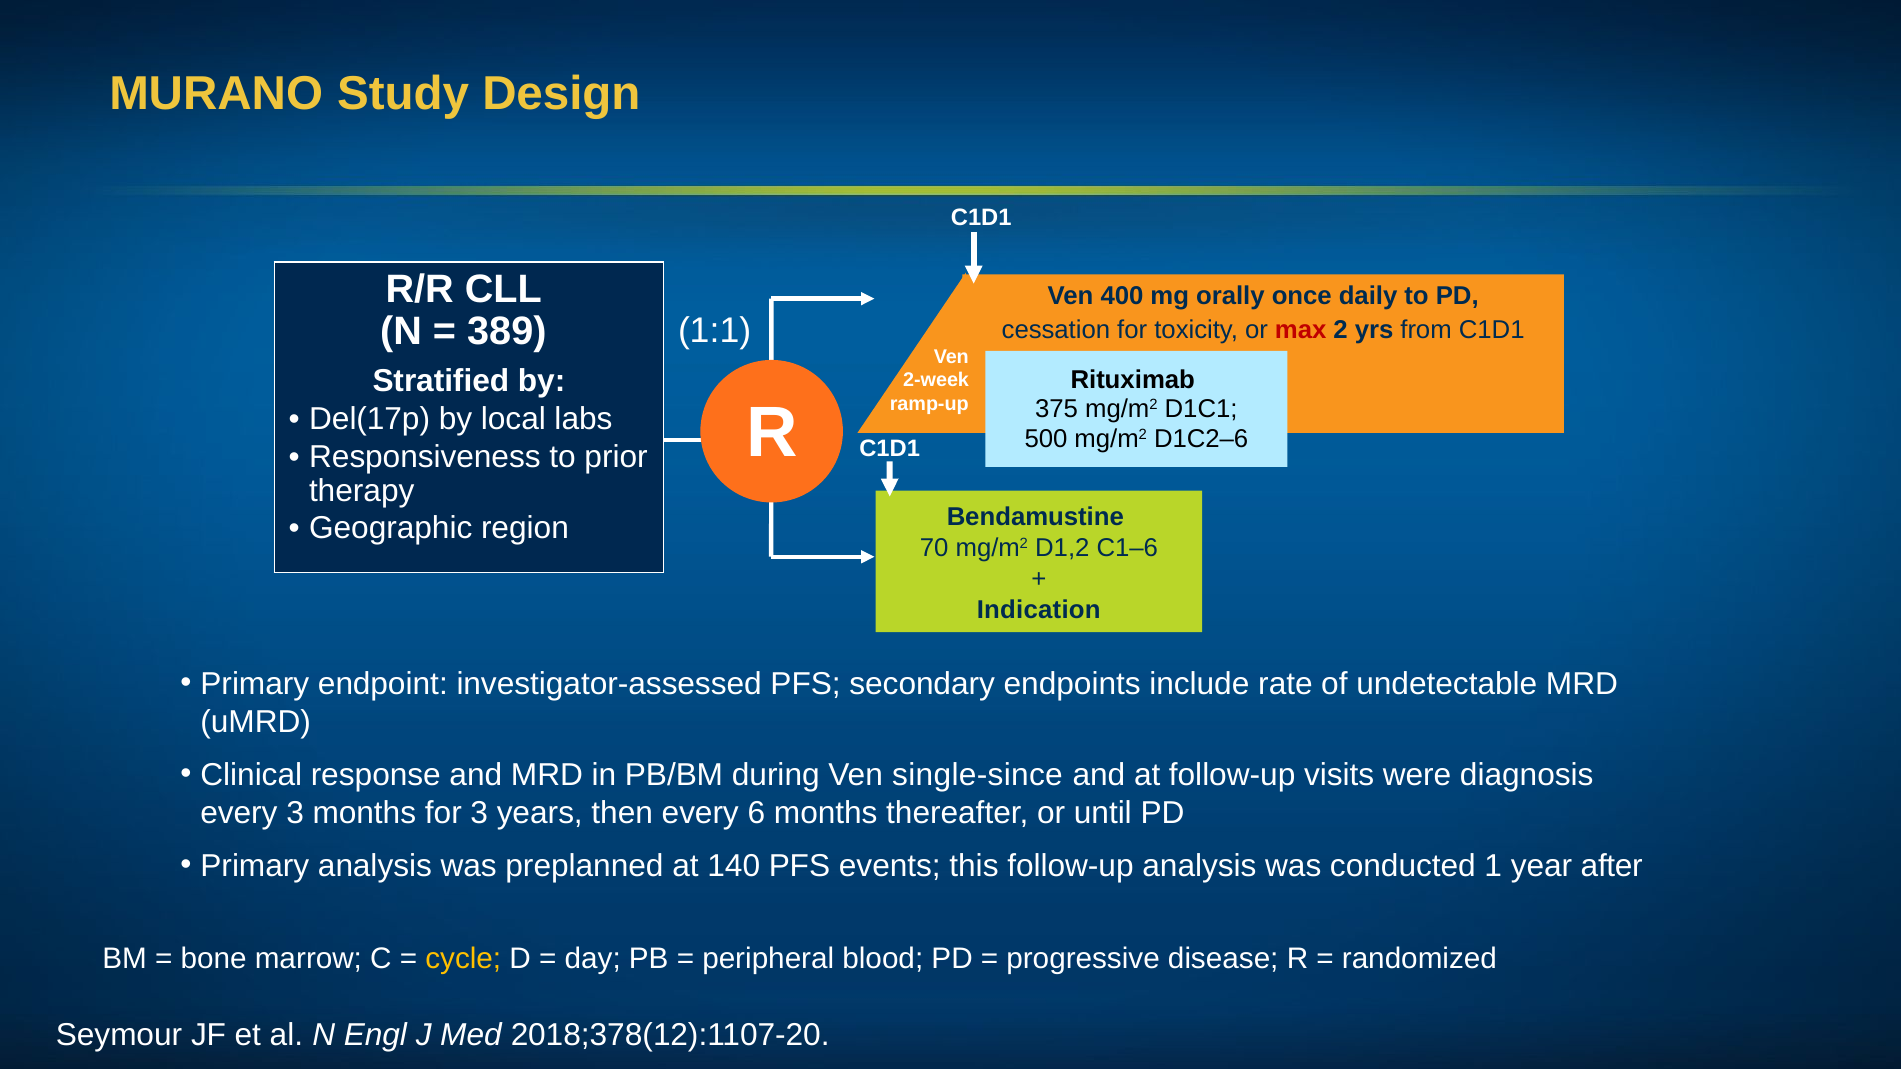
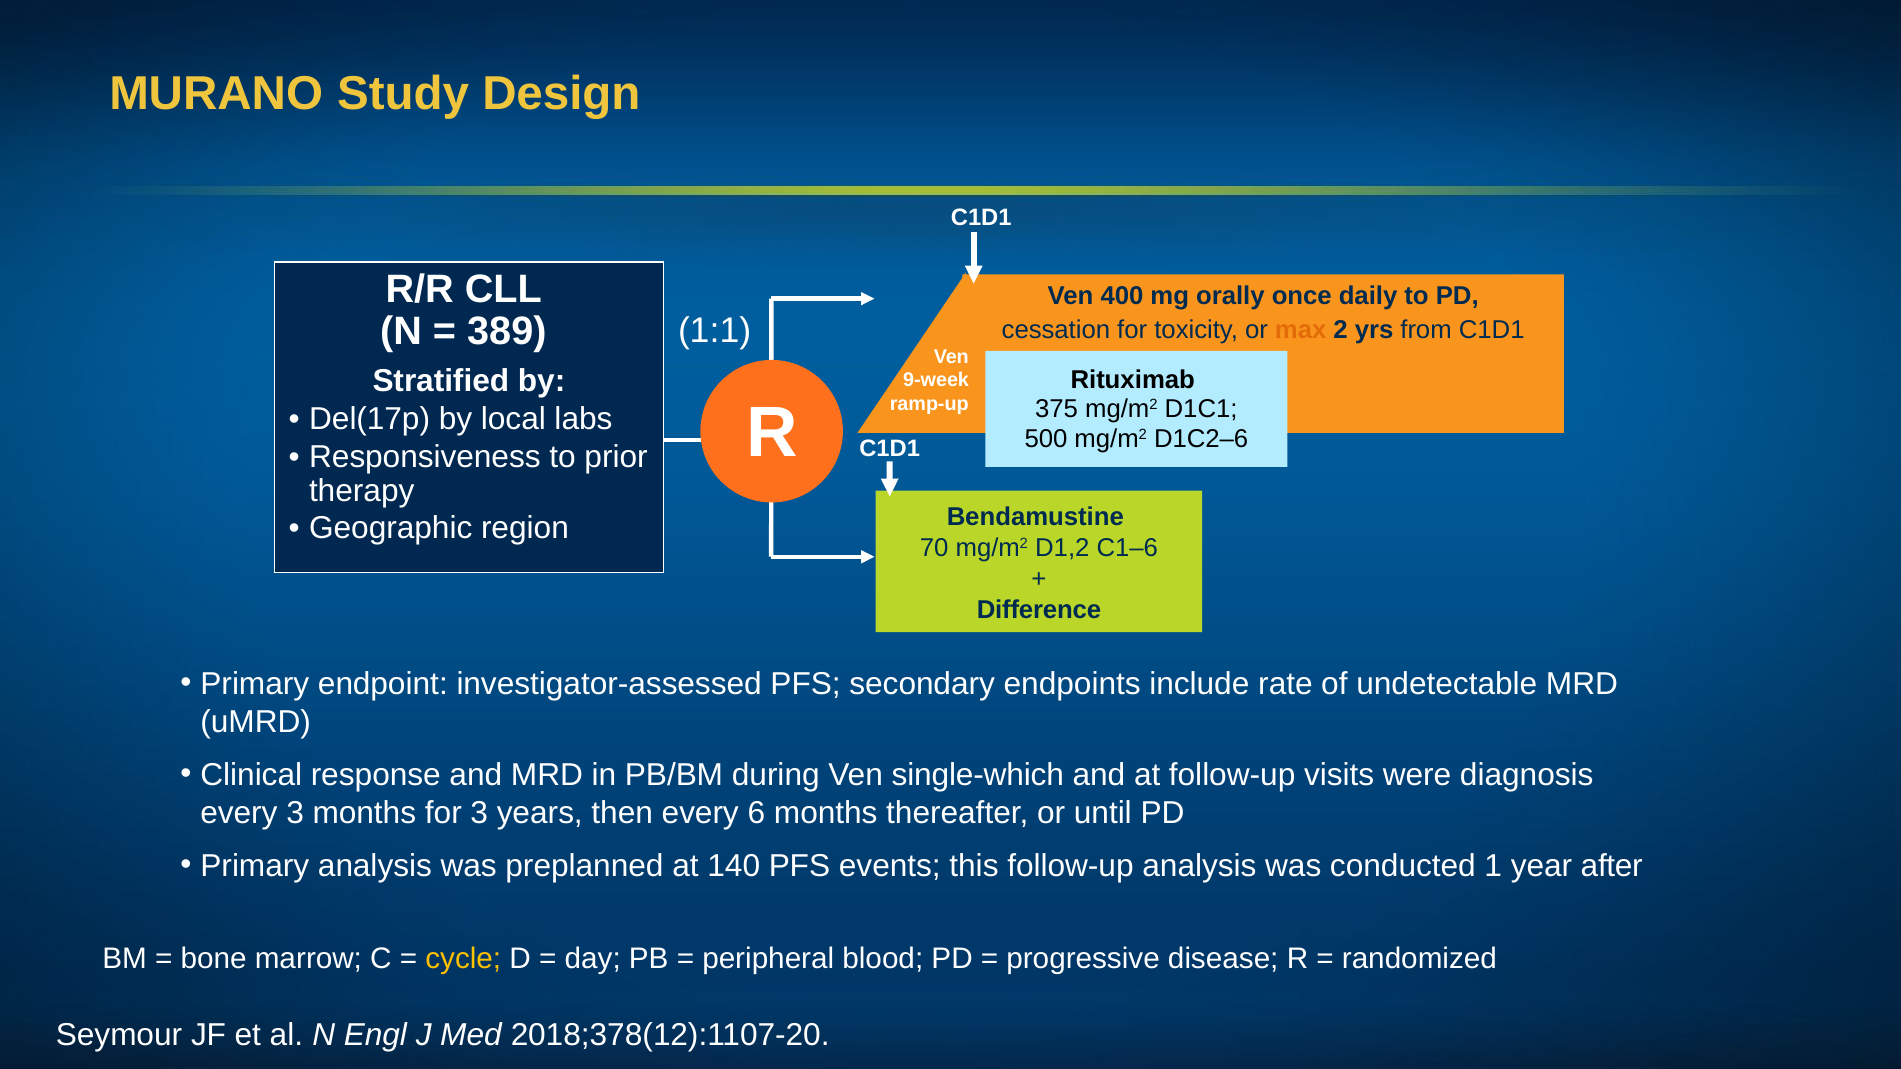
max colour: red -> orange (1301, 330)
2-week: 2-week -> 9-week (936, 380)
Indication: Indication -> Difference (1039, 610)
single-since: single-since -> single-which (978, 775)
